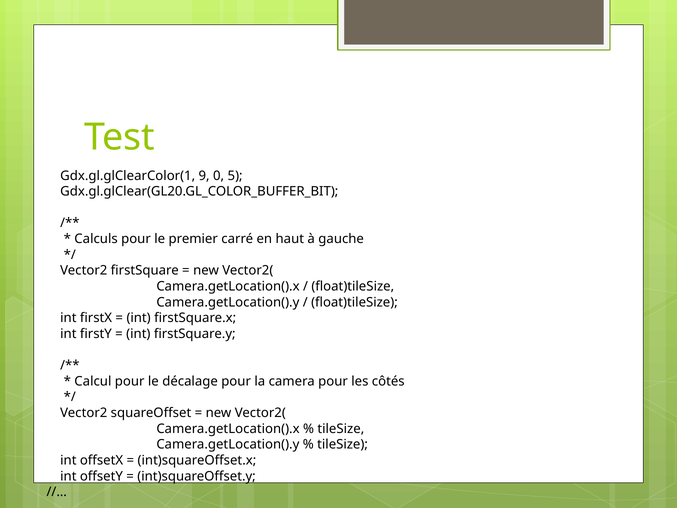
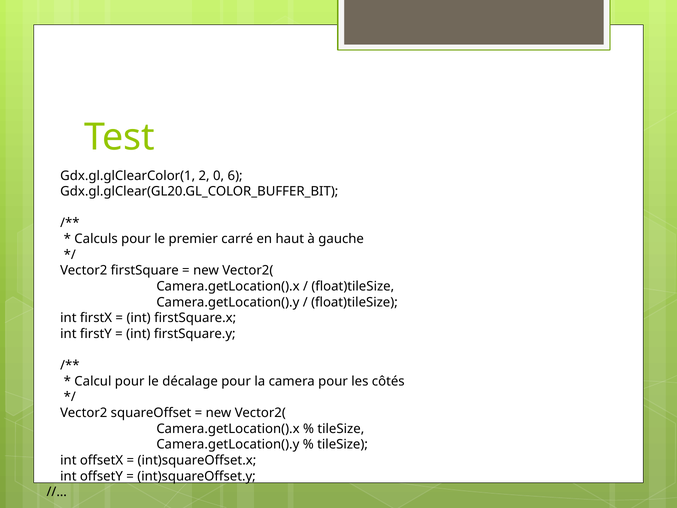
9: 9 -> 2 (204, 176)
5: 5 -> 6 (235, 176)
